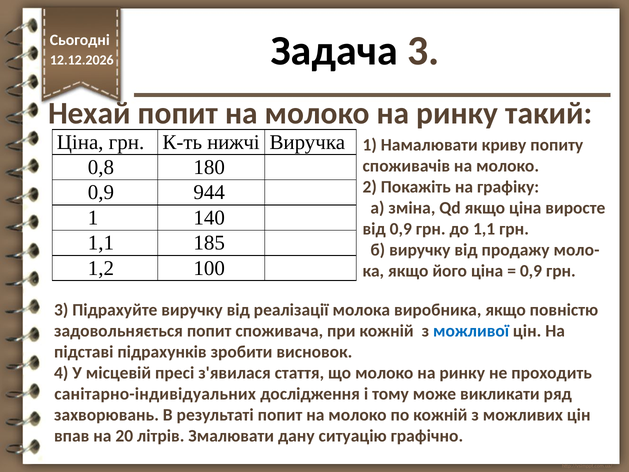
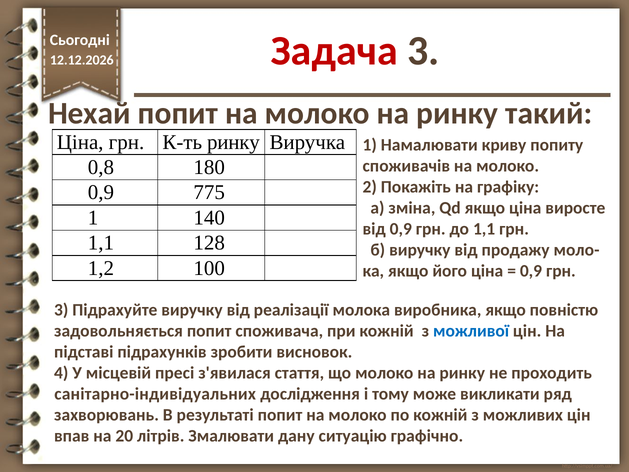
Задача colour: black -> red (334, 51)
К-ть нижчі: нижчі -> ринку (233, 142)
944: 944 -> 775 (209, 192)
185: 185 -> 128 (209, 243)
